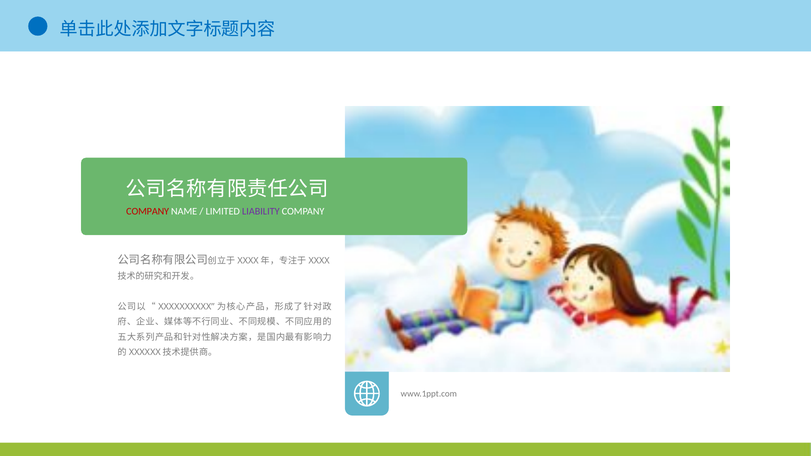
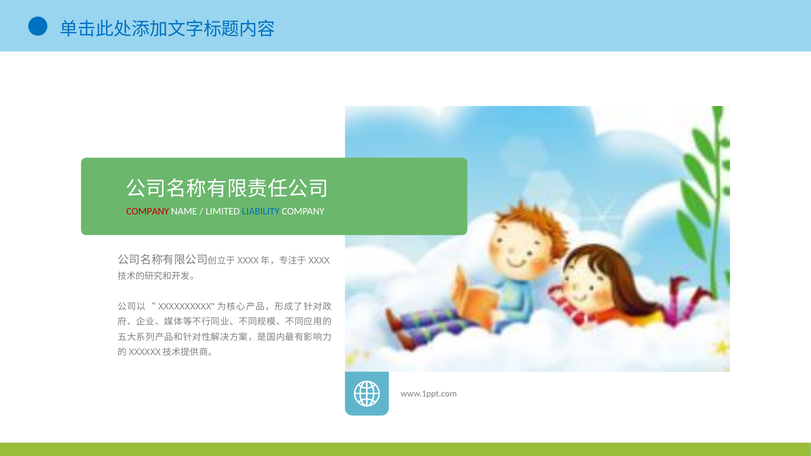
LIABILITY colour: purple -> blue (261, 211)
